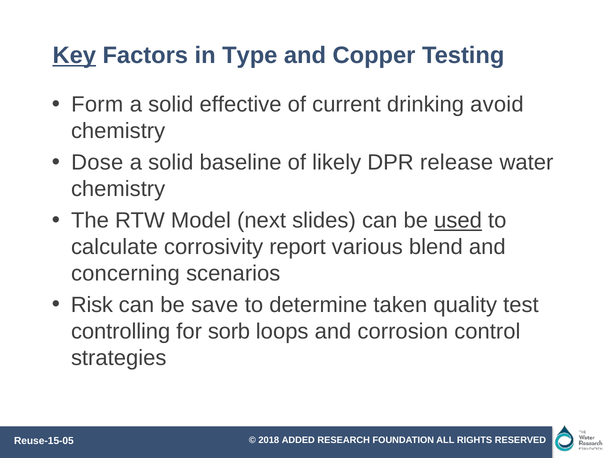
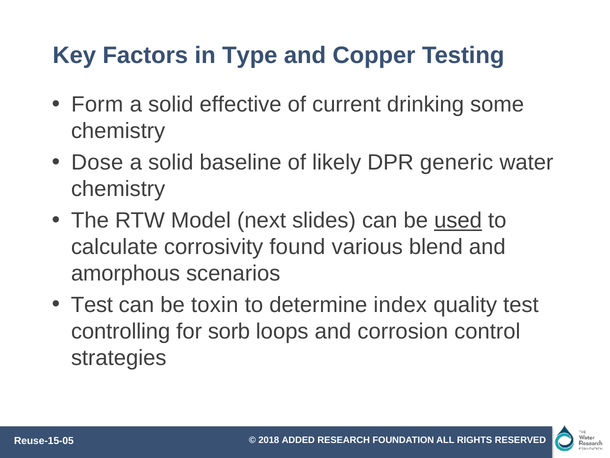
Key underline: present -> none (74, 56)
avoid: avoid -> some (497, 105)
release: release -> generic (457, 162)
report: report -> found (297, 247)
concerning: concerning -> amorphous (126, 273)
Risk: Risk -> Test (92, 305)
save: save -> toxin (215, 305)
taken: taken -> index (400, 305)
